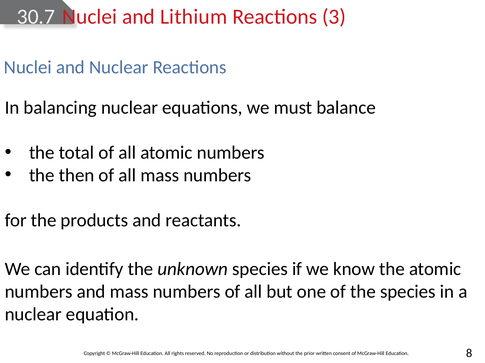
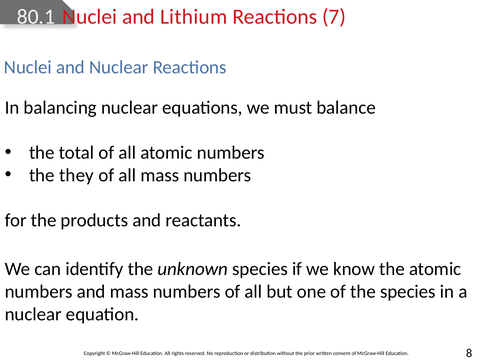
30.7: 30.7 -> 80.1 (36, 17)
3: 3 -> 7 (334, 17)
then: then -> they (76, 175)
